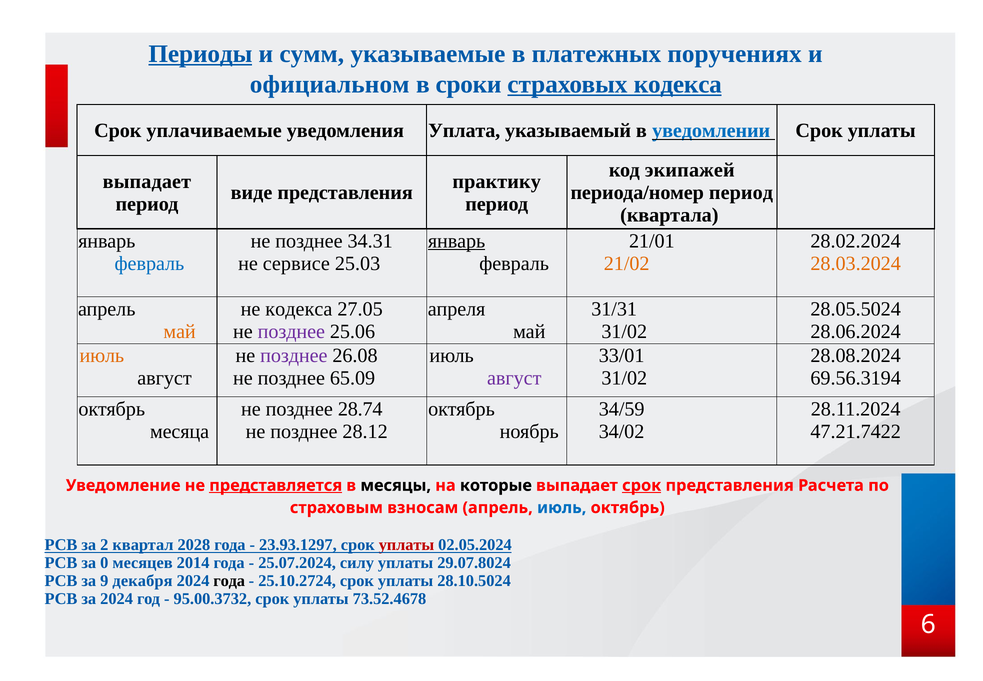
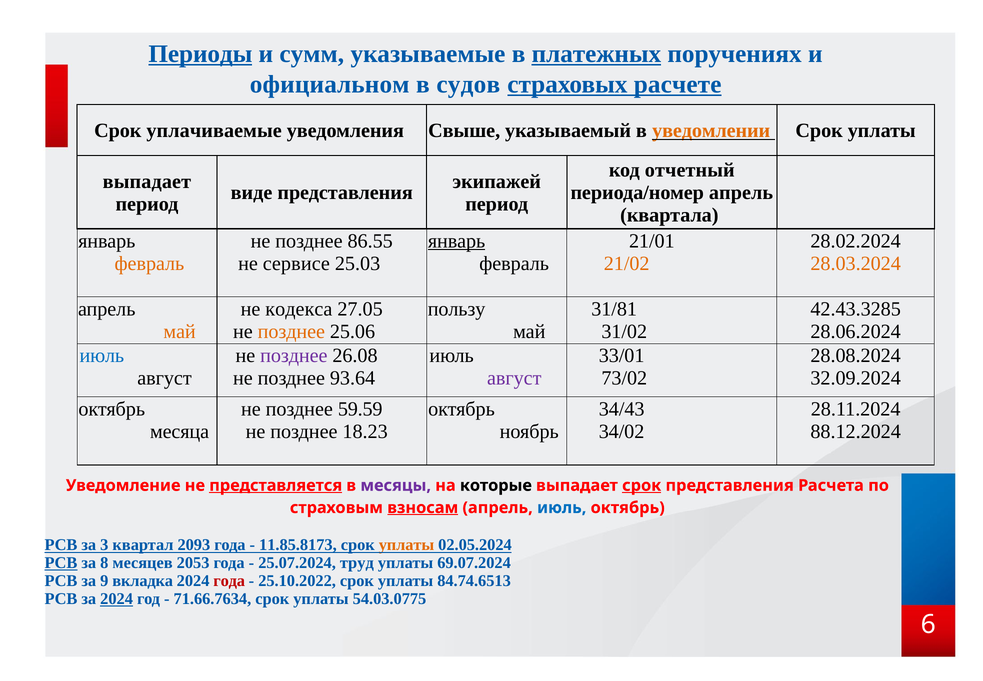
платежных underline: none -> present (596, 54)
сроки: сроки -> судов (468, 84)
страховых кодекса: кодекса -> расчете (678, 84)
Уплата: Уплата -> Свыше (464, 131)
уведомлении colour: blue -> orange (711, 131)
экипажей: экипажей -> отчетный (690, 170)
практику: практику -> экипажей (497, 181)
периода/номер период: период -> апрель (741, 193)
34.31: 34.31 -> 86.55 (370, 241)
февраль colour: blue -> orange (149, 263)
апреля: апреля -> пользу (457, 309)
31/31: 31/31 -> 31/81 (614, 309)
28.05.5024: 28.05.5024 -> 42.43.3285 (856, 309)
позднее colour: purple -> orange (291, 331)
июль colour: orange -> blue (102, 355)
65.09: 65.09 -> 93.64 (353, 378)
31/02: 31/02 -> 73/02 (624, 378)
69.56.3194: 69.56.3194 -> 32.09.2024 (856, 378)
28.74: 28.74 -> 59.59 (360, 409)
34/59: 34/59 -> 34/43 (622, 409)
28.12: 28.12 -> 18.23 (365, 431)
47.21.7422: 47.21.7422 -> 88.12.2024 (856, 431)
месяцы colour: black -> purple (396, 485)
взносам underline: none -> present (423, 507)
2: 2 -> 3 (104, 545)
2028: 2028 -> 2093 (194, 545)
23.93.1297: 23.93.1297 -> 11.85.8173 (298, 545)
уплаты colour: red -> orange (406, 545)
РСВ underline: none -> present (61, 563)
0: 0 -> 8 (104, 563)
2014: 2014 -> 2053 (193, 563)
силу: силу -> труд (357, 563)
29.07.8024: 29.07.8024 -> 69.07.2024 (474, 563)
декабря: декабря -> вкладка (143, 581)
года colour: black -> red (229, 581)
25.10.2724: 25.10.2724 -> 25.10.2022 (297, 581)
28.10.5024: 28.10.5024 -> 84.74.6513 (474, 581)
2024 underline: none -> present (117, 599)
95.00.3732: 95.00.3732 -> 71.66.7634 (212, 599)
73.52.4678: 73.52.4678 -> 54.03.0775 (390, 599)
